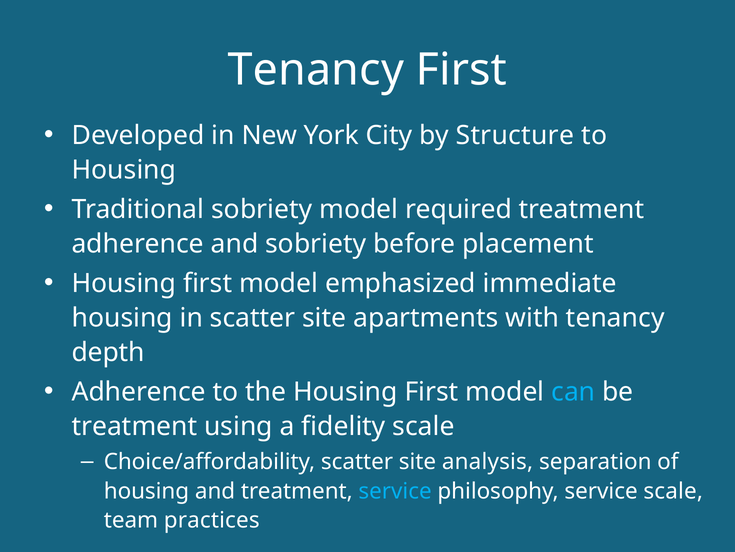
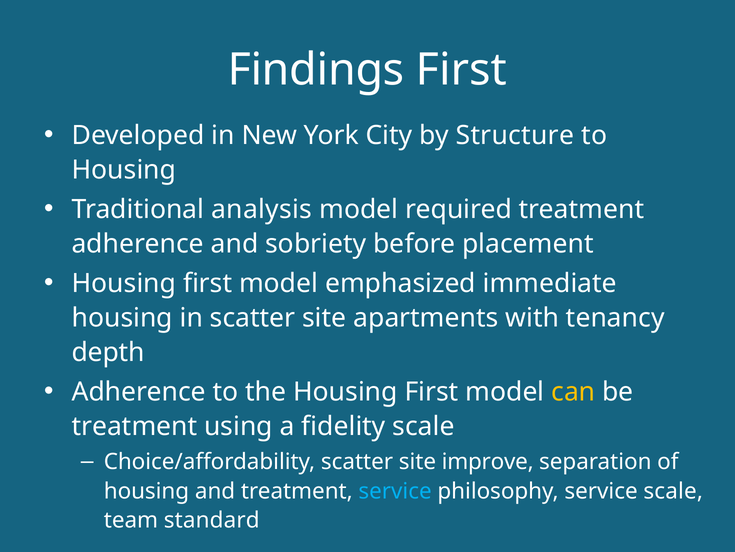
Tenancy: Tenancy -> Findings (316, 70)
Traditional sobriety: sobriety -> analysis (262, 209)
can colour: light blue -> yellow (573, 391)
analysis: analysis -> improve (488, 461)
practices: practices -> standard (212, 520)
